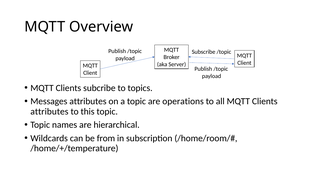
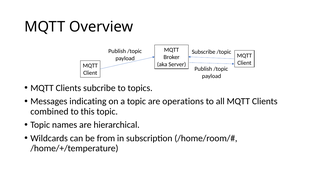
Messages attributes: attributes -> indicating (88, 101)
attributes: attributes -> combined (49, 111)
